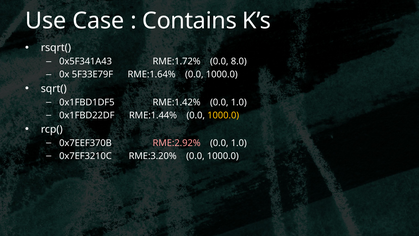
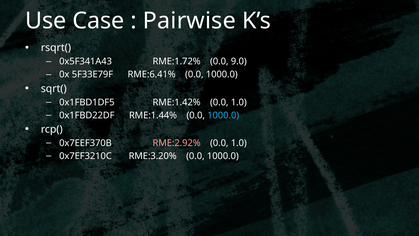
Contains: Contains -> Pairwise (189, 21)
8.0: 8.0 -> 9.0 (239, 61)
RME:1.64%: RME:1.64% -> RME:6.41% (152, 74)
1000.0 colour: yellow -> light blue (223, 115)
